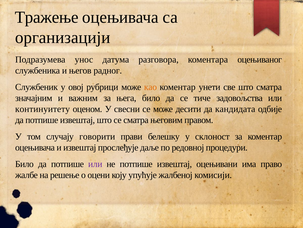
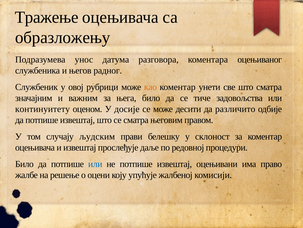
организацији: организацији -> образложењу (63, 37)
свесни: свесни -> досије (127, 109)
кандидата: кандидата -> различито (235, 109)
говорити: говорити -> људским (97, 136)
или colour: purple -> blue (95, 163)
